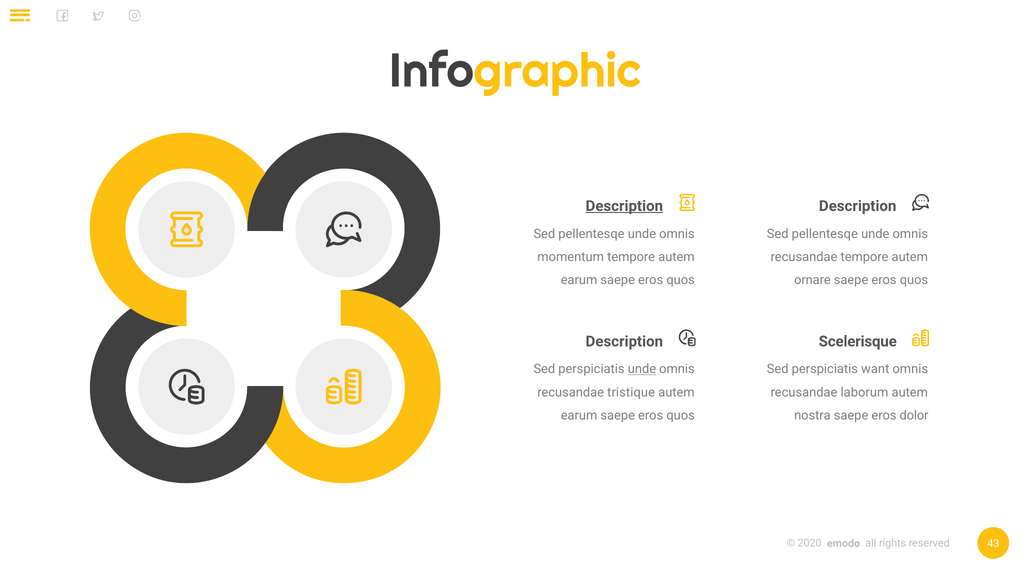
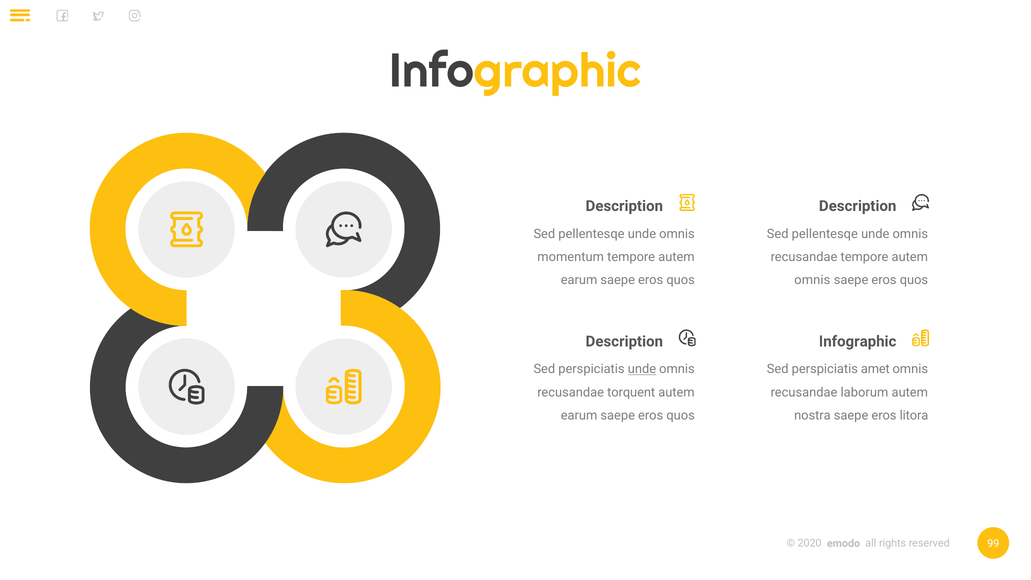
Description underline: present -> none (624, 206)
ornare: ornare -> omnis (812, 280)
Scelerisque: Scelerisque -> Infographic (858, 341)
want: want -> amet (875, 369)
tristique: tristique -> torquent (631, 392)
dolor: dolor -> litora (914, 416)
43: 43 -> 99 (993, 543)
